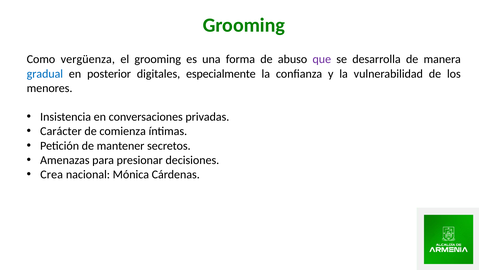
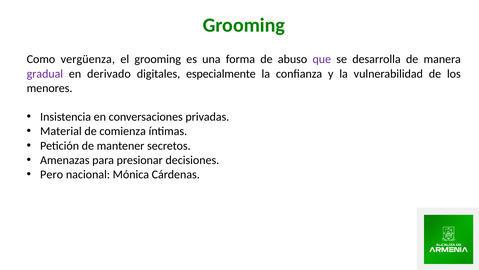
gradual colour: blue -> purple (45, 74)
posterior: posterior -> derivado (109, 74)
Carácter: Carácter -> Material (61, 131)
Crea: Crea -> Pero (52, 174)
